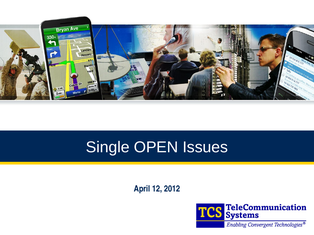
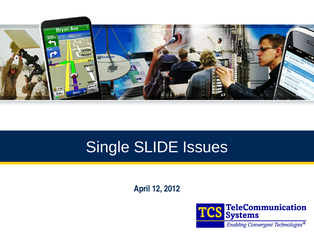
OPEN: OPEN -> SLIDE (156, 148)
